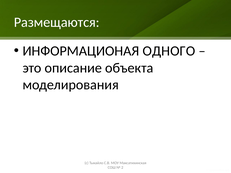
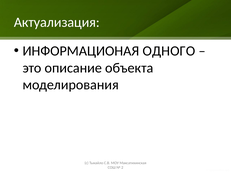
Размещаются: Размещаются -> Актуализация (57, 22)
